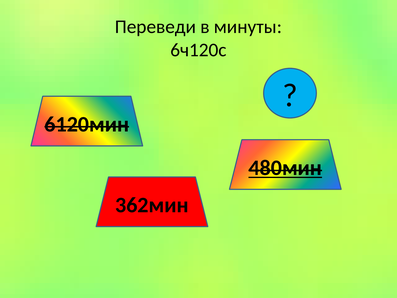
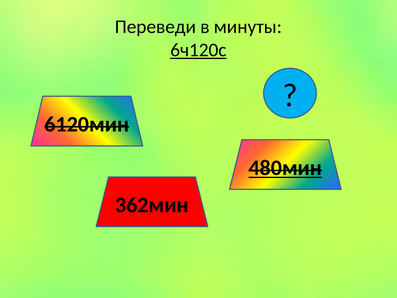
6ч120с underline: none -> present (198, 50)
